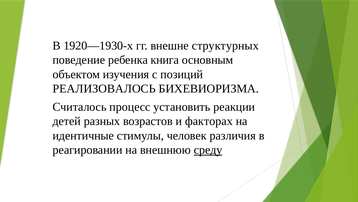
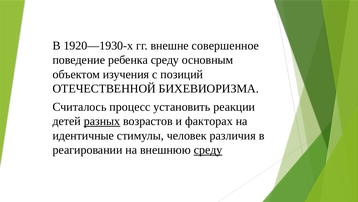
структурных: структурных -> совершенное (225, 45)
ребенка книга: книга -> среду (165, 60)
РЕАЛИЗОВАЛОСЬ: РЕАЛИЗОВАЛОСЬ -> ОТЕЧЕСТВЕННОЙ (104, 88)
разных underline: none -> present (102, 121)
